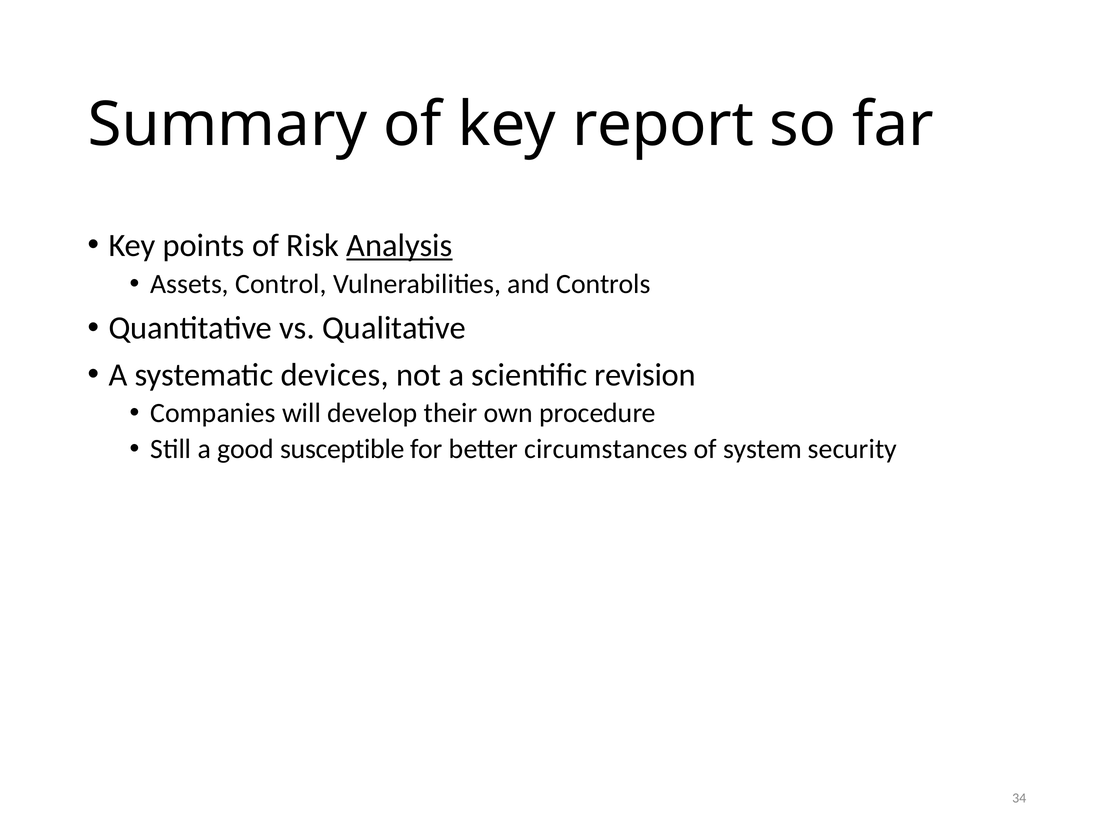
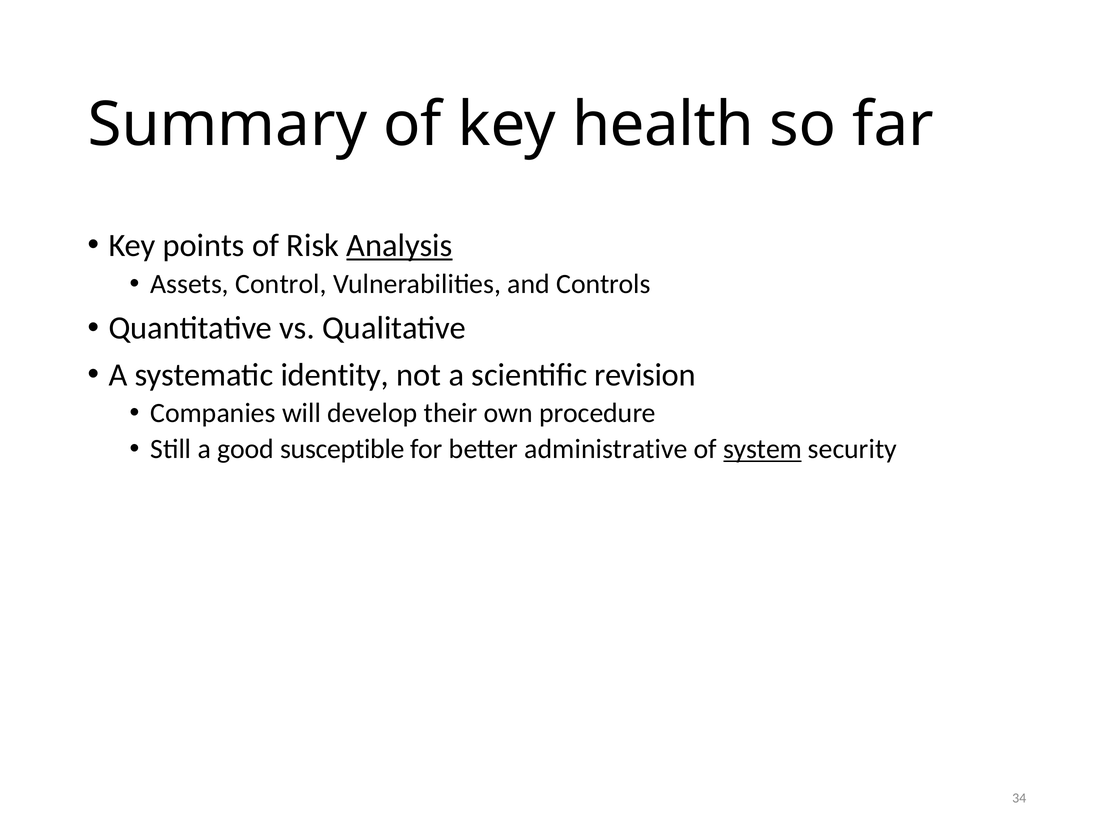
report: report -> health (663, 125)
devices: devices -> identity (335, 375)
circumstances: circumstances -> administrative (606, 449)
system underline: none -> present (763, 449)
